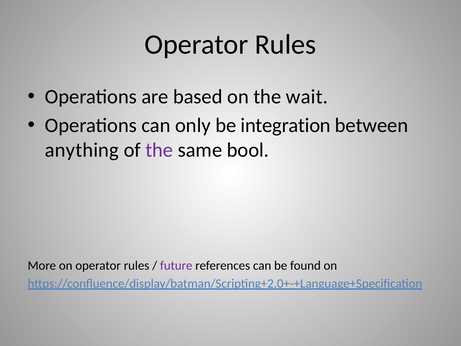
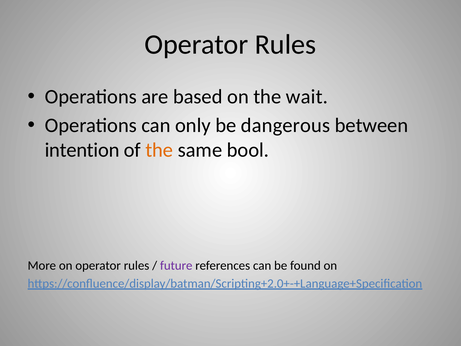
integration: integration -> dangerous (285, 125)
anything: anything -> intention (82, 150)
the colour: purple -> orange (159, 150)
